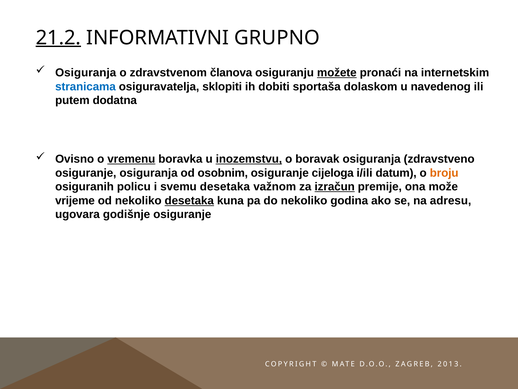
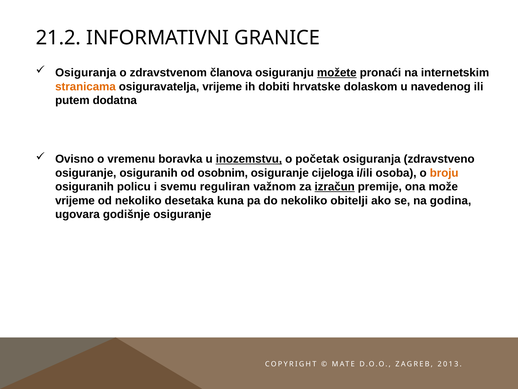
21.2 underline: present -> none (58, 38)
GRUPNO: GRUPNO -> GRANICE (277, 38)
stranicama colour: blue -> orange (85, 86)
osiguravatelja sklopiti: sklopiti -> vrijeme (222, 86)
sportaša: sportaša -> hrvatske (317, 86)
vremenu underline: present -> none (131, 159)
boravak: boravak -> početak (317, 159)
osiguranje osiguranja: osiguranja -> osiguranih (149, 173)
datum: datum -> osoba (396, 173)
svemu desetaka: desetaka -> reguliran (225, 187)
desetaka underline: present -> none (189, 200)
godina: godina -> obitelji (349, 200)
adresu: adresu -> godina (451, 200)
